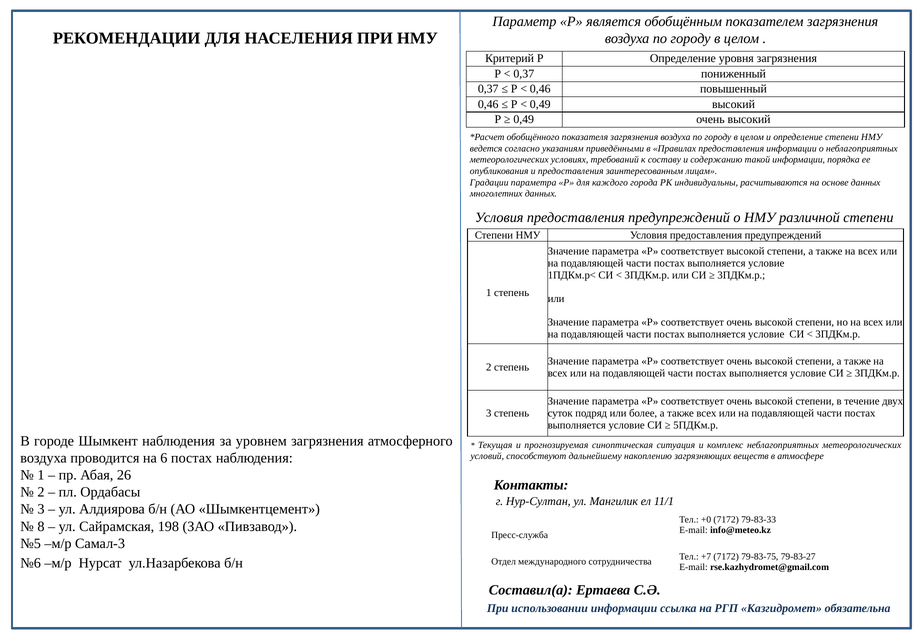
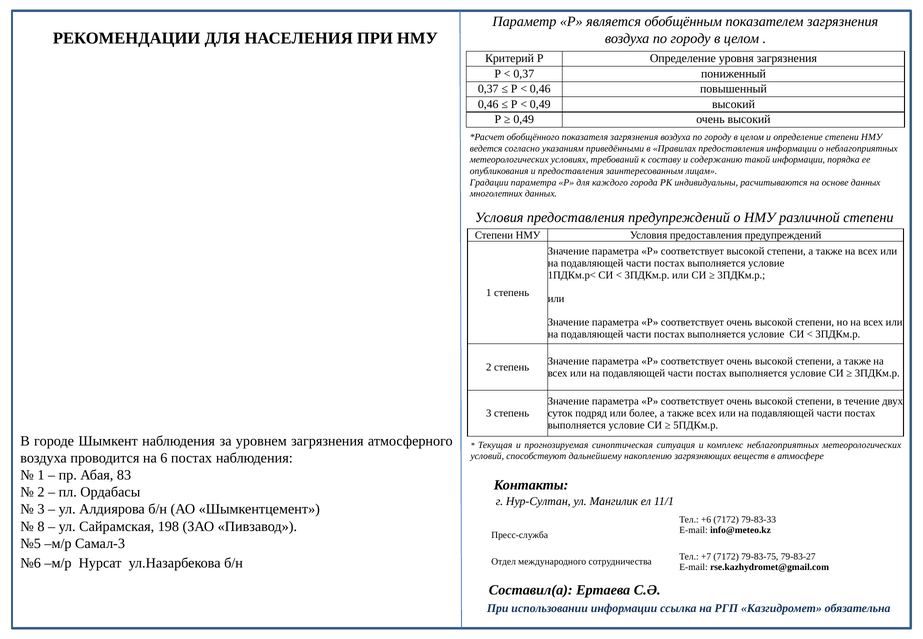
26: 26 -> 83 (124, 475)
+0: +0 -> +6 (706, 519)
